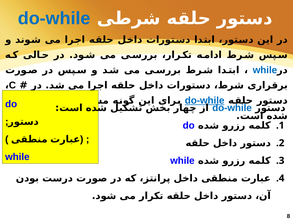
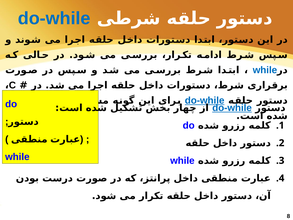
do-while underline: none -> present (232, 108)
